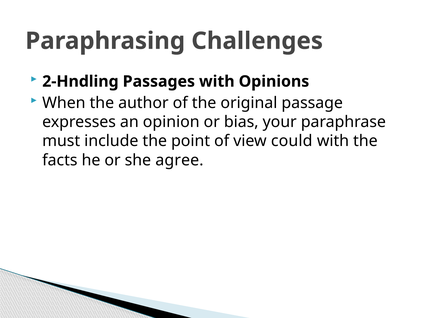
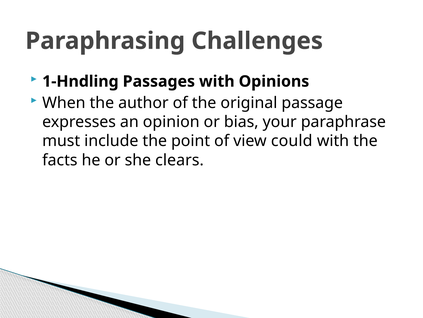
2-Hndling: 2-Hndling -> 1-Hndling (80, 81)
agree: agree -> clears (180, 160)
